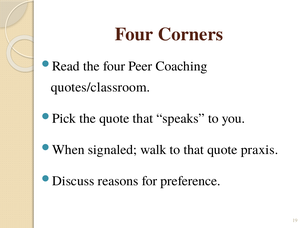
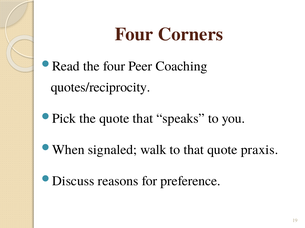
quotes/classroom: quotes/classroom -> quotes/reciprocity (101, 87)
